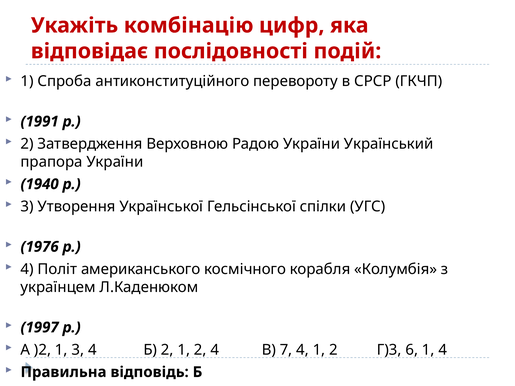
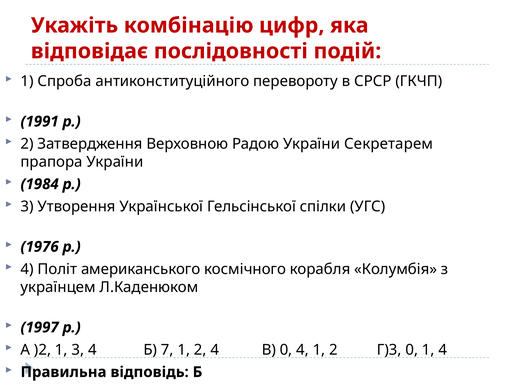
Український: Український -> Секретарем (389, 144)
1940: 1940 -> 1984 (40, 184)
Б 2: 2 -> 7 (167, 350)
В 7: 7 -> 0 (286, 350)
Г)3 6: 6 -> 0 (412, 350)
